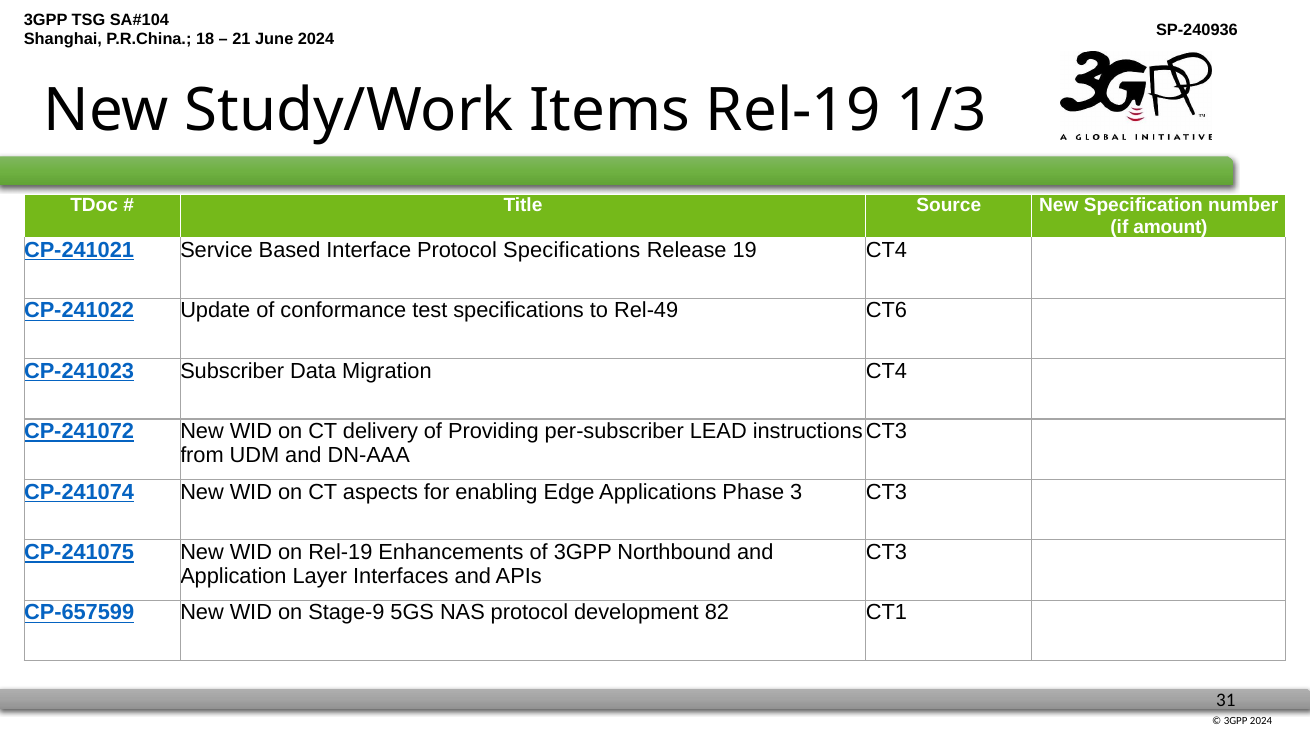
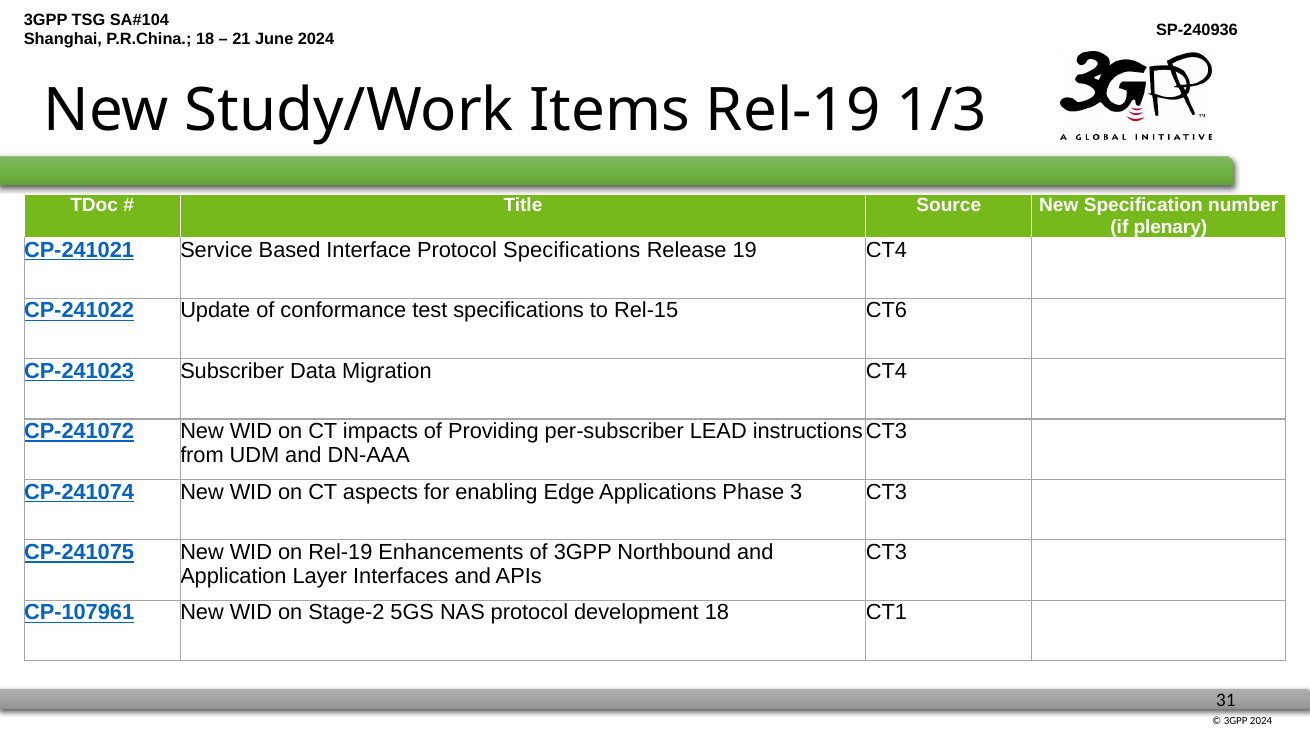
amount: amount -> plenary (1170, 227)
Rel-49: Rel-49 -> Rel-15 (646, 310)
delivery: delivery -> impacts (380, 431)
CP-657599: CP-657599 -> CP-107961 (79, 613)
Stage-9: Stage-9 -> Stage-2 (346, 613)
development 82: 82 -> 18 (717, 613)
